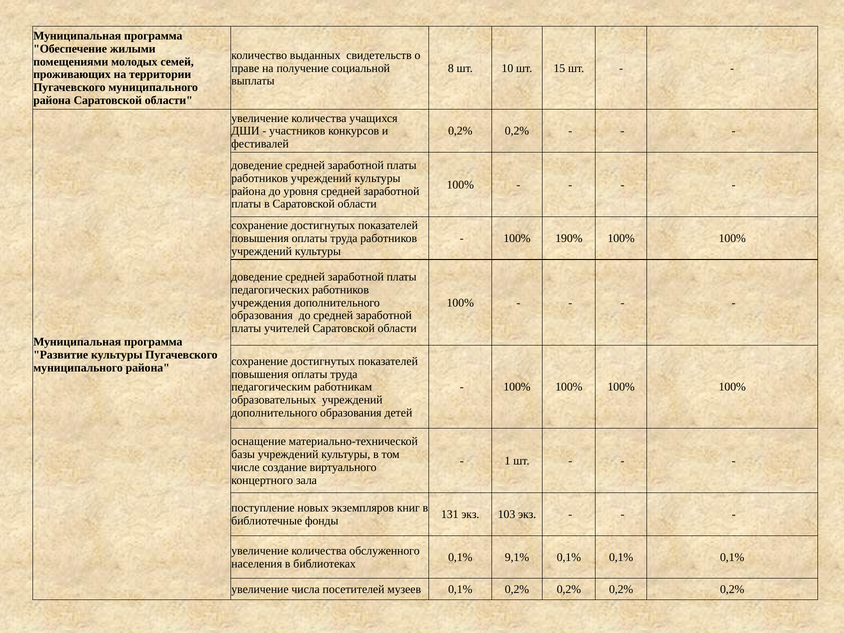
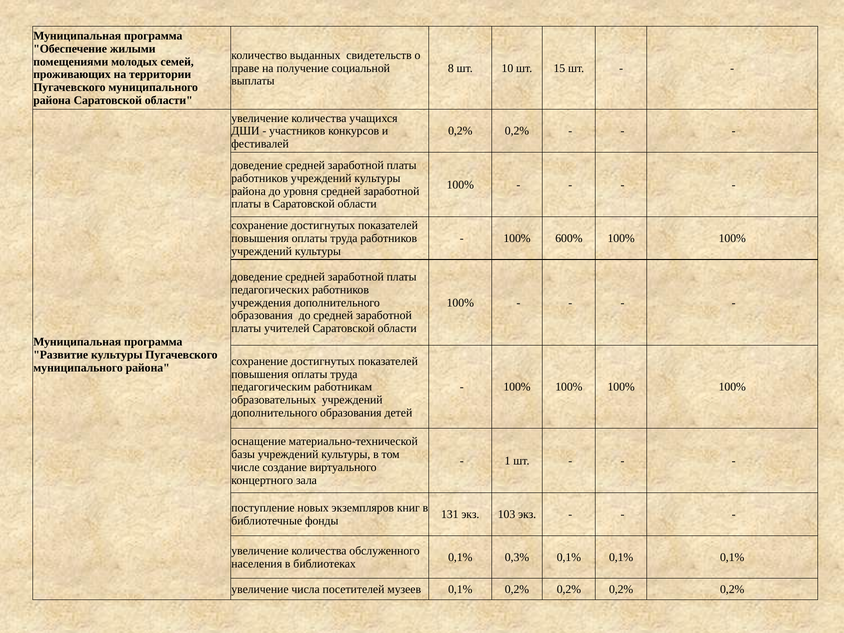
190%: 190% -> 600% (569, 238)
9,1%: 9,1% -> 0,3% (517, 557)
